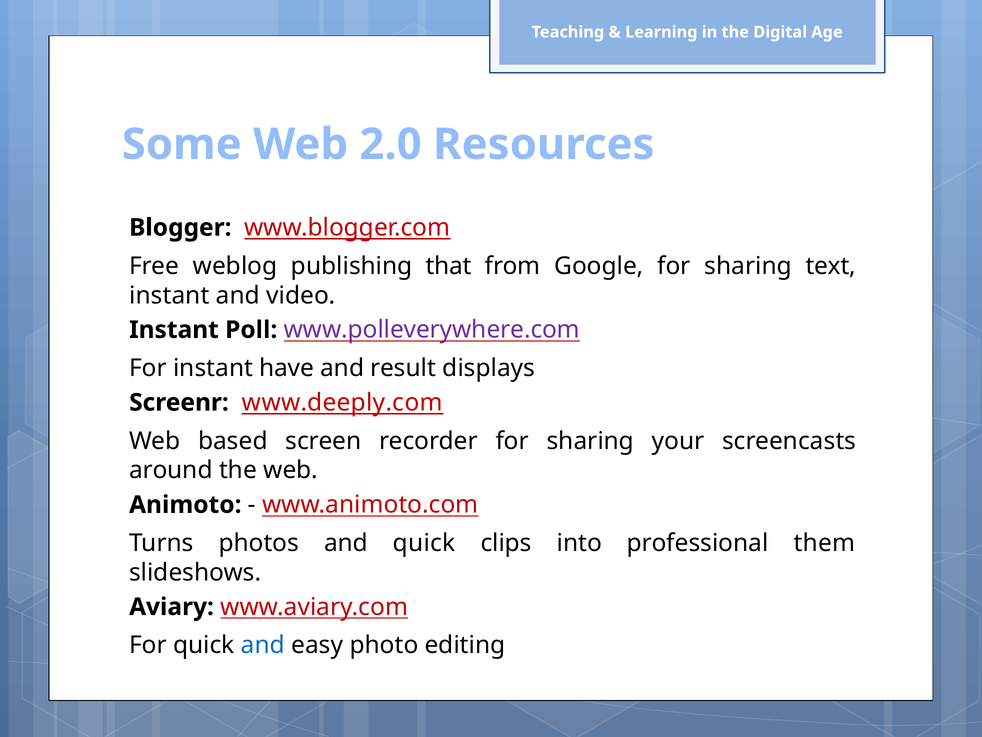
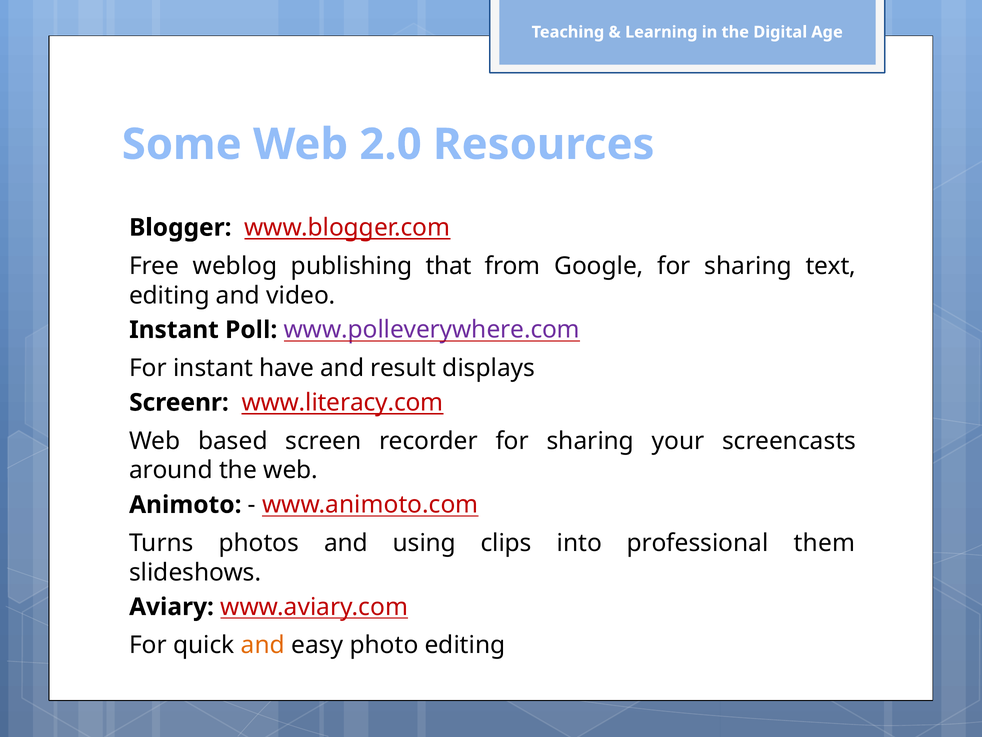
instant: instant -> editing (169, 295)
www.deeply.com: www.deeply.com -> www.literacy.com (342, 402)
and quick: quick -> using (424, 543)
and colour: blue -> orange (263, 645)
